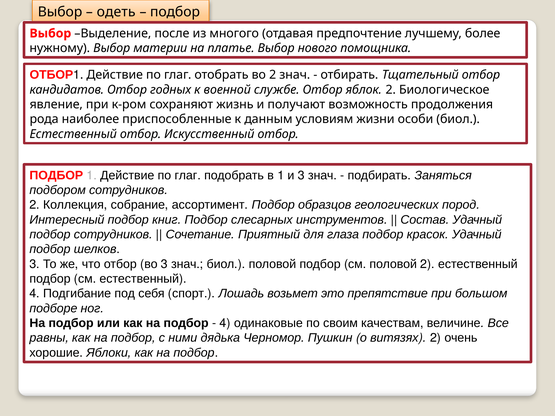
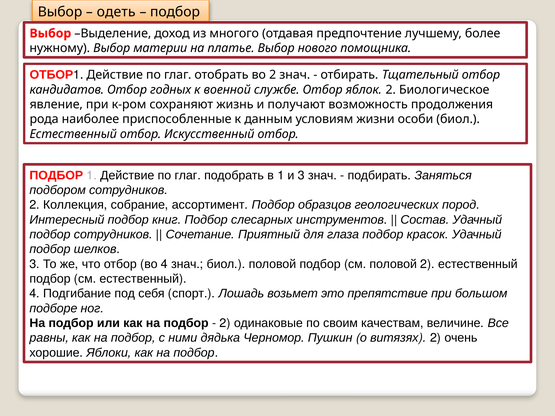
после: после -> доход (172, 33)
3: 3 -> 4 (164, 264)
4: 4 -> 2 (225, 323)
